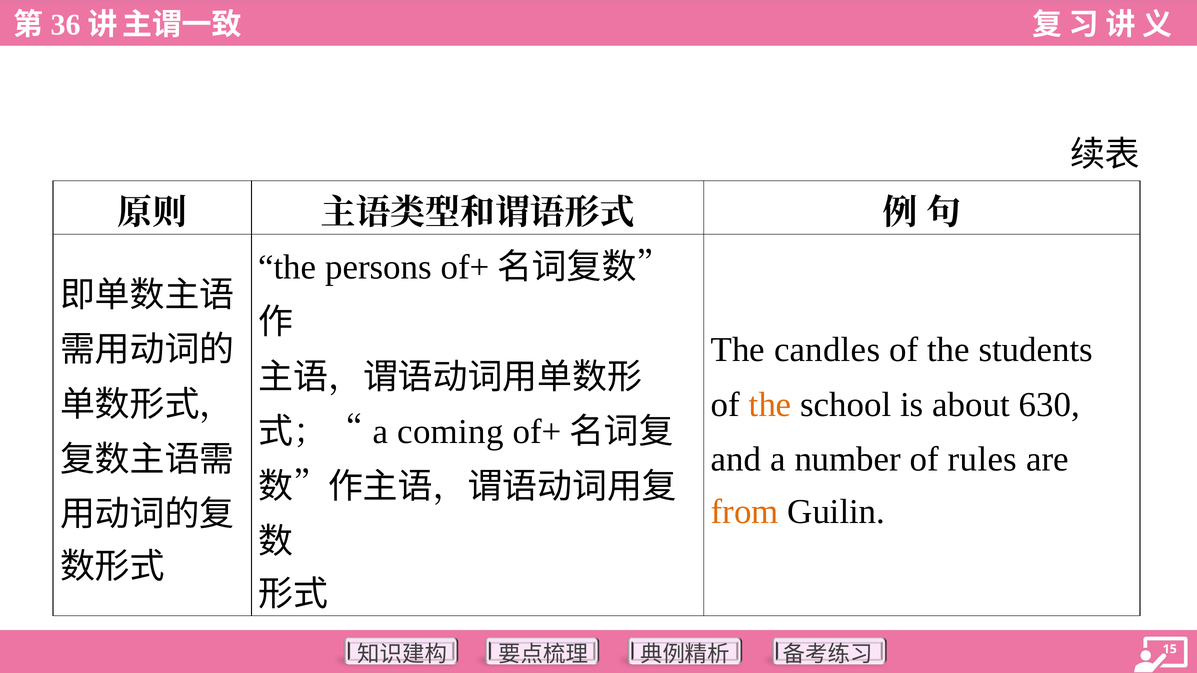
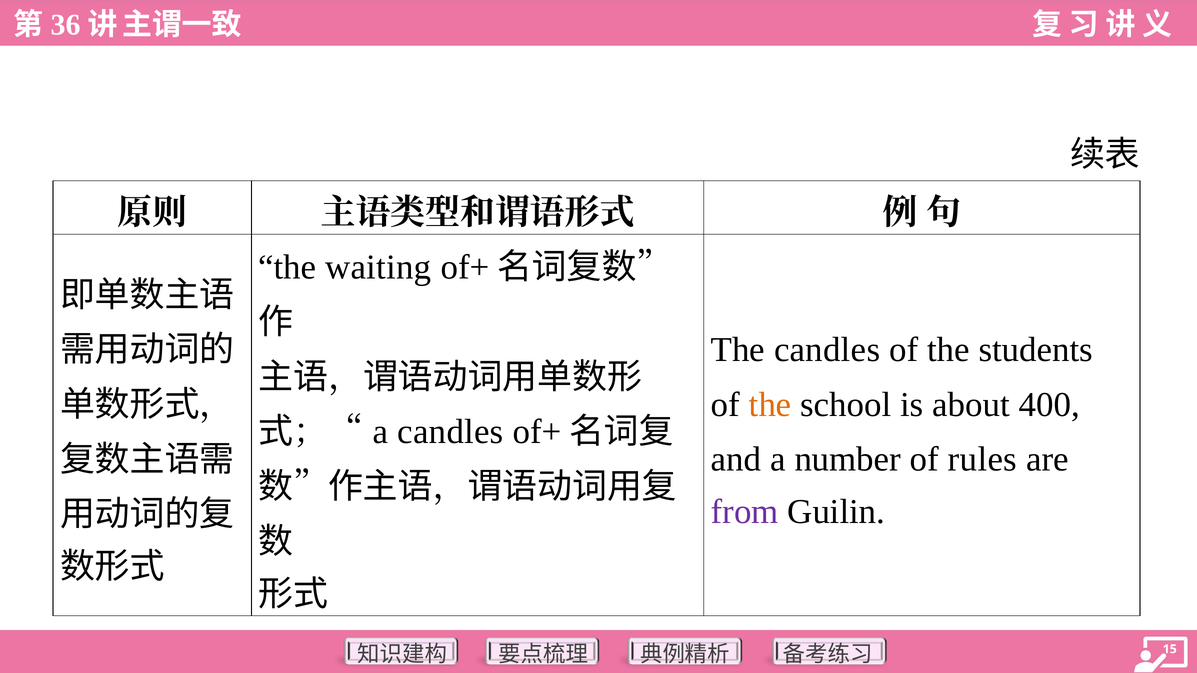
persons: persons -> waiting (378, 268)
630: 630 -> 400 (1049, 405)
a coming: coming -> candles (450, 432)
from colour: orange -> purple (745, 512)
